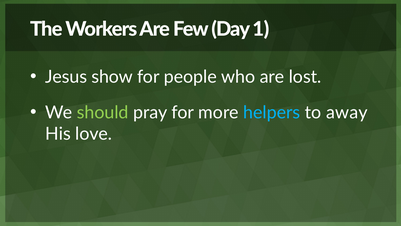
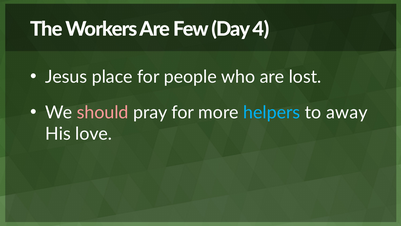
1: 1 -> 4 (261, 29)
show: show -> place (112, 77)
should colour: light green -> pink (103, 112)
